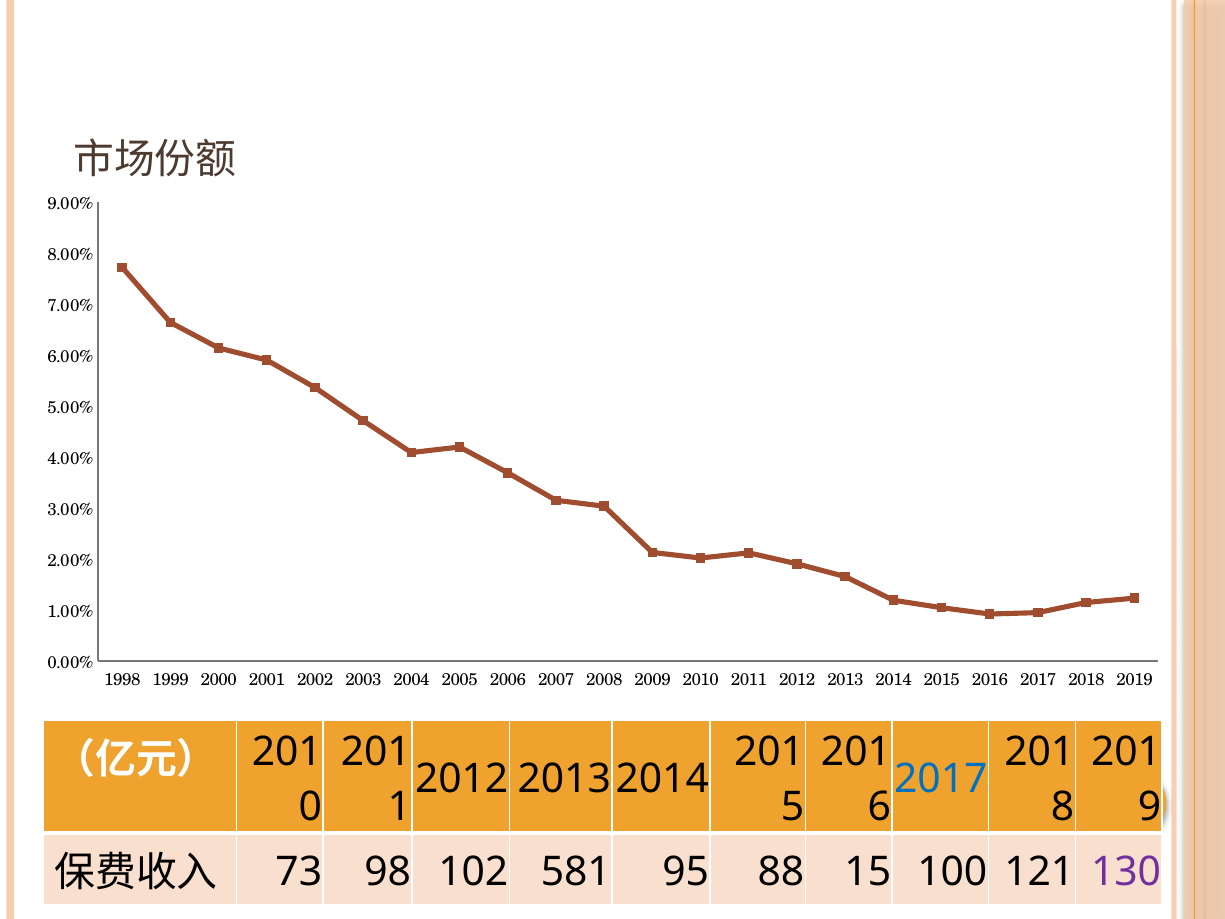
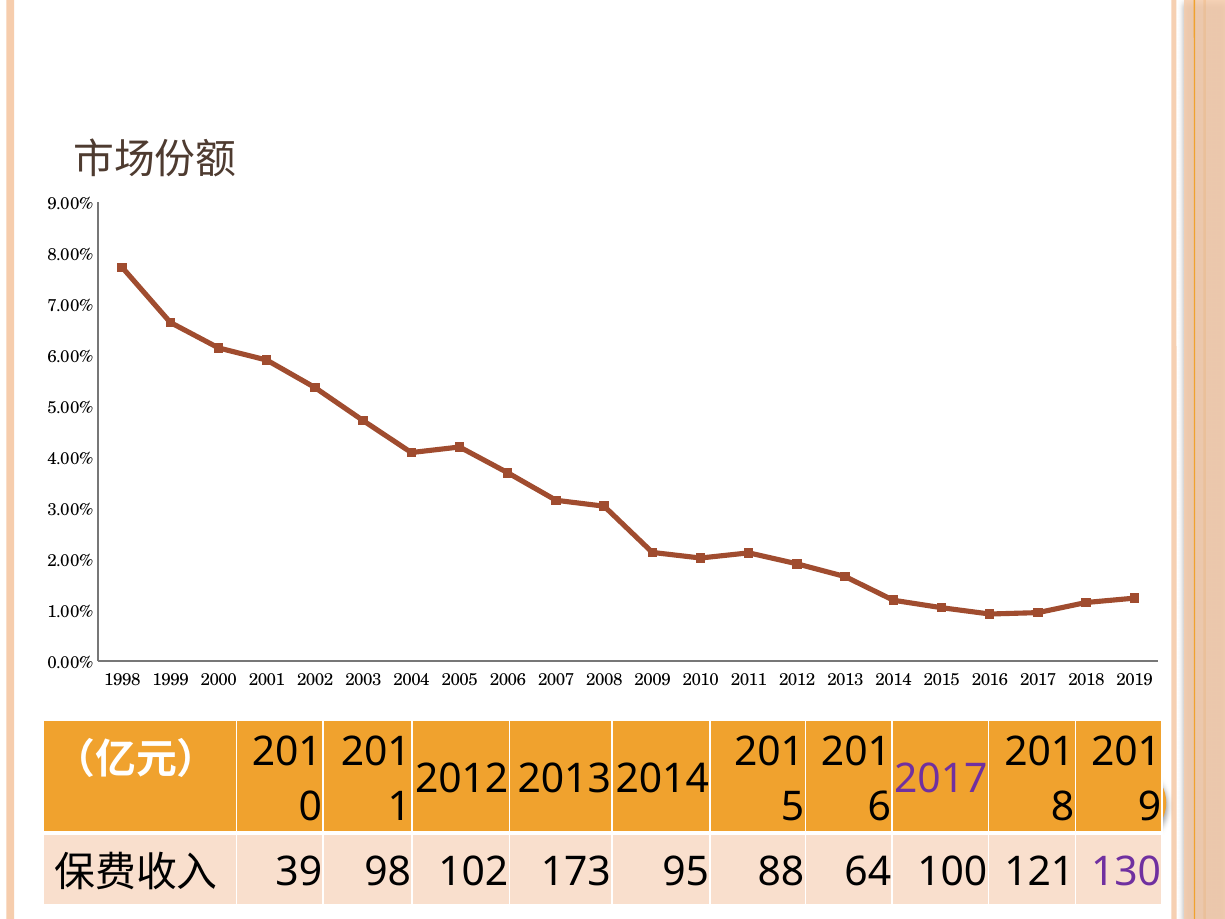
2017 colour: blue -> purple (941, 779)
73: 73 -> 39 (299, 871)
581: 581 -> 173 (576, 871)
15: 15 -> 64 (868, 871)
